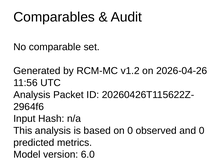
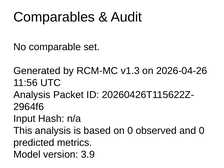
v1.2: v1.2 -> v1.3 (130, 71)
6.0: 6.0 -> 3.9 (88, 155)
